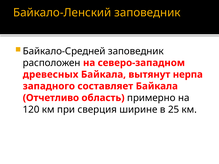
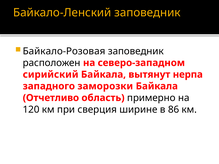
Байкало-Средней: Байкало-Средней -> Байкало-Розовая (64, 51)
древесных: древесных -> сирийский (51, 75)
составляет: составляет -> заморозки (105, 86)
25: 25 -> 86 (174, 110)
